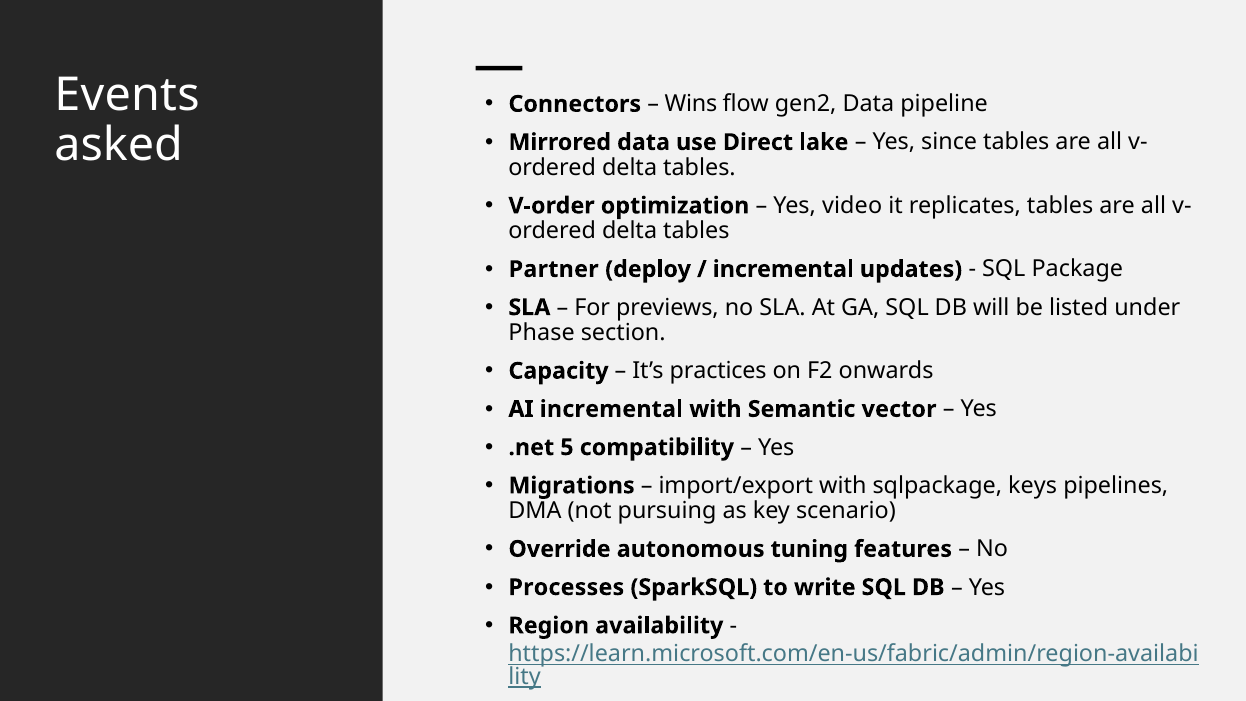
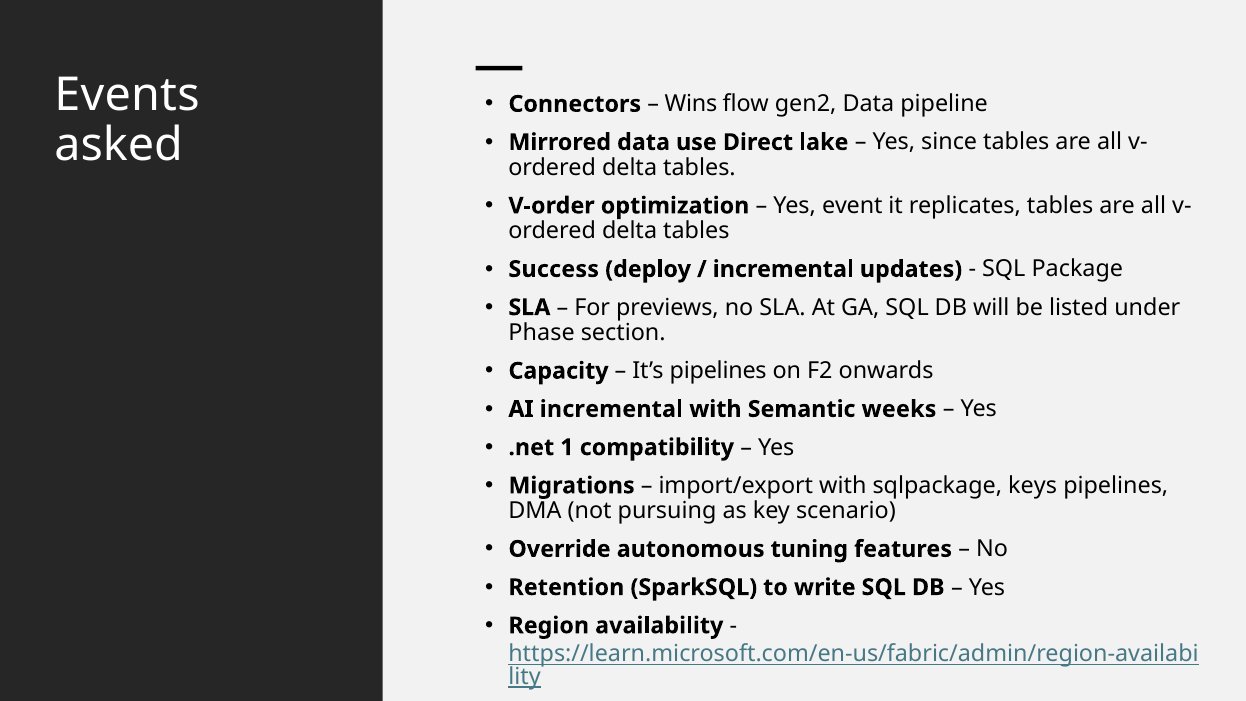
video: video -> event (852, 206)
Partner: Partner -> Success (554, 269)
It’s practices: practices -> pipelines (718, 371)
vector: vector -> weeks (899, 409)
5: 5 -> 1 (567, 447)
Processes: Processes -> Retention (566, 587)
